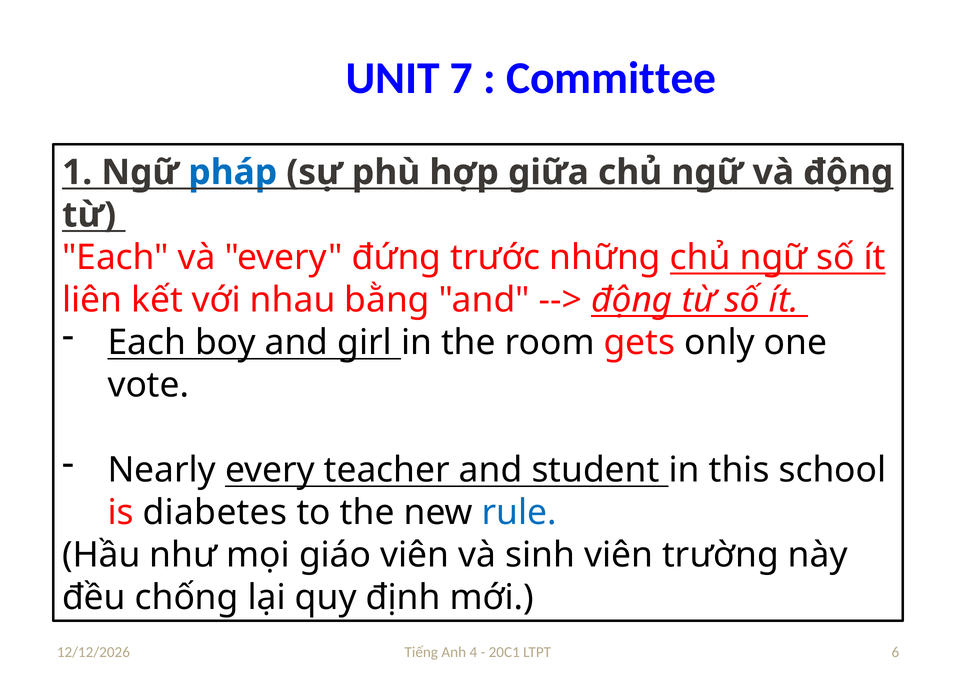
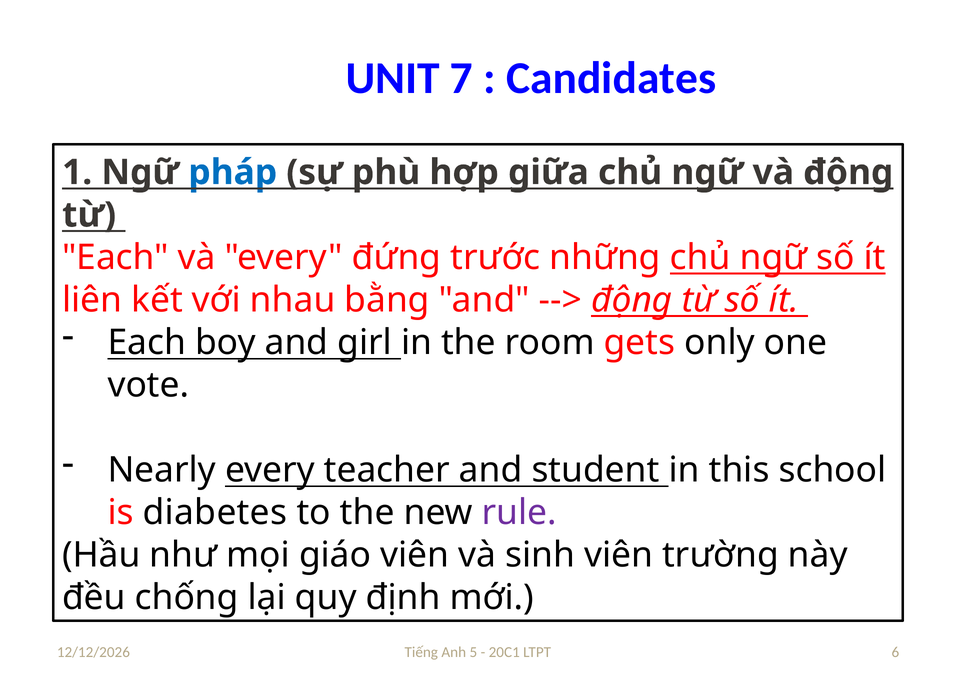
Committee: Committee -> Candidates (611, 78)
rule colour: blue -> purple (519, 512)
4: 4 -> 5 (473, 652)
